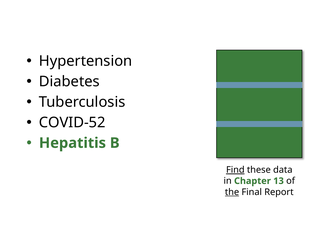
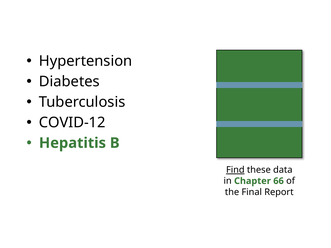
COVID-52: COVID-52 -> COVID-12 (72, 123)
13: 13 -> 66 (279, 181)
the underline: present -> none (232, 192)
